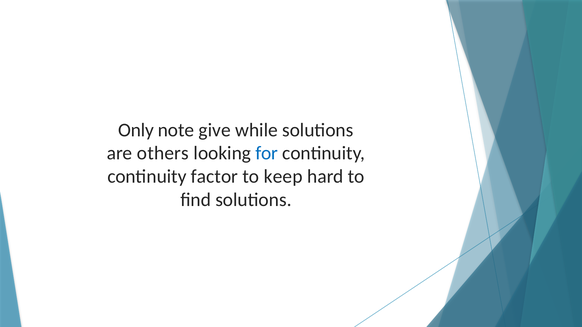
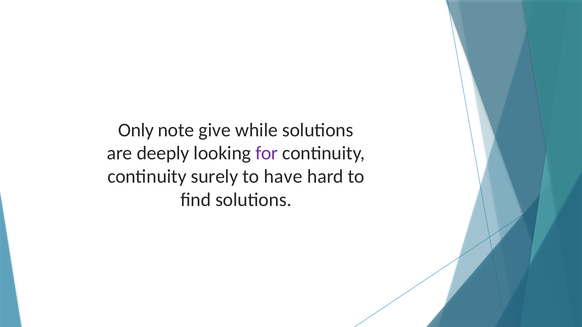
others: others -> deeply (163, 153)
for colour: blue -> purple (267, 153)
factor: factor -> surely (215, 177)
keep: keep -> have (283, 177)
